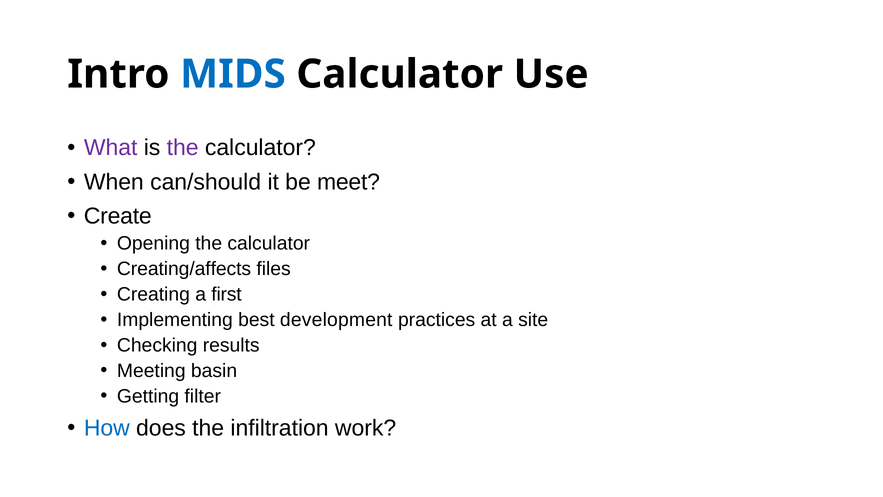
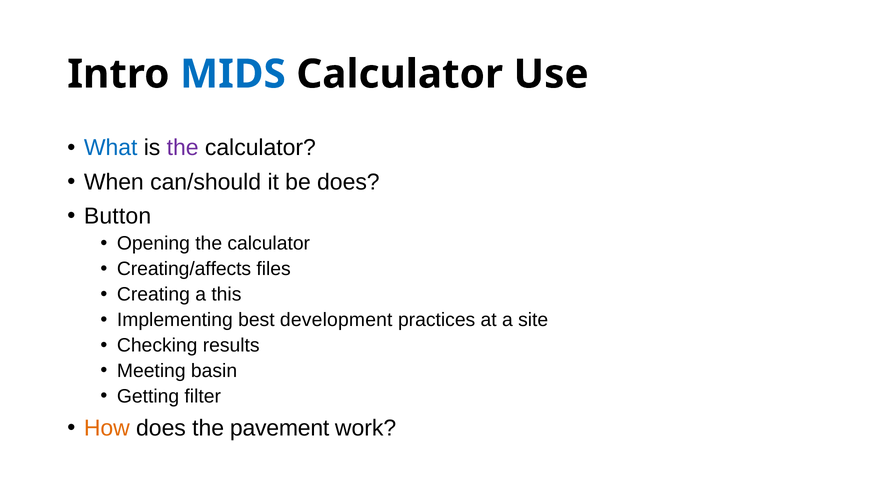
What colour: purple -> blue (111, 148)
be meet: meet -> does (348, 182)
Create: Create -> Button (118, 216)
first: first -> this (226, 294)
How colour: blue -> orange (107, 428)
infiltration: infiltration -> pavement (280, 428)
